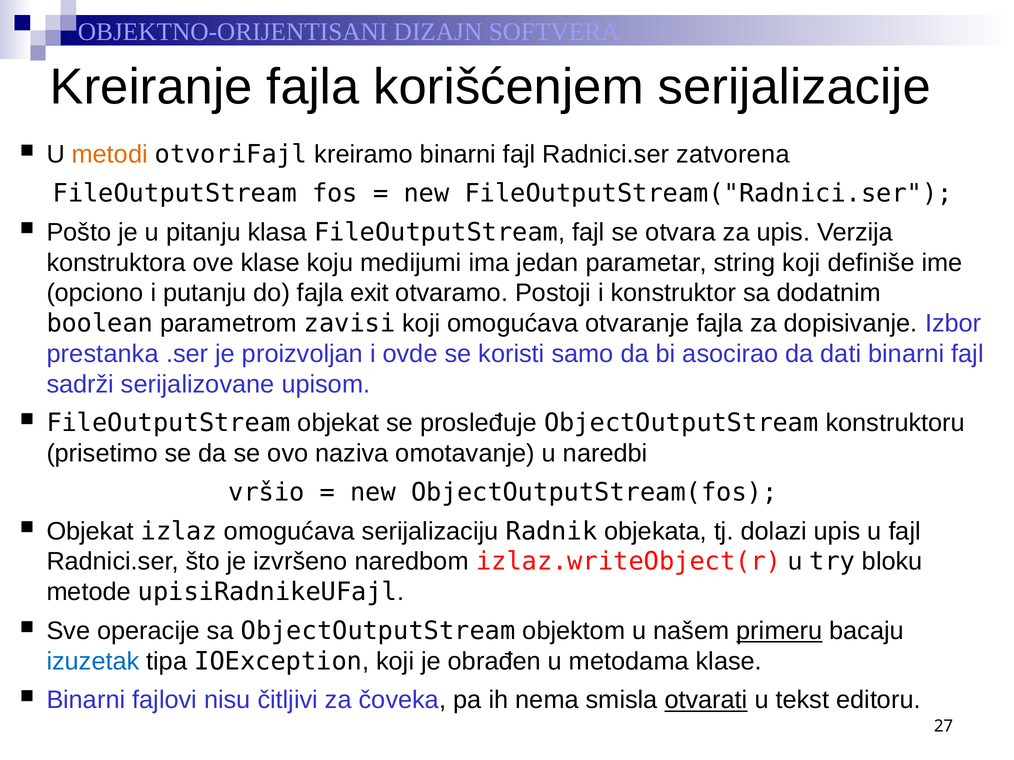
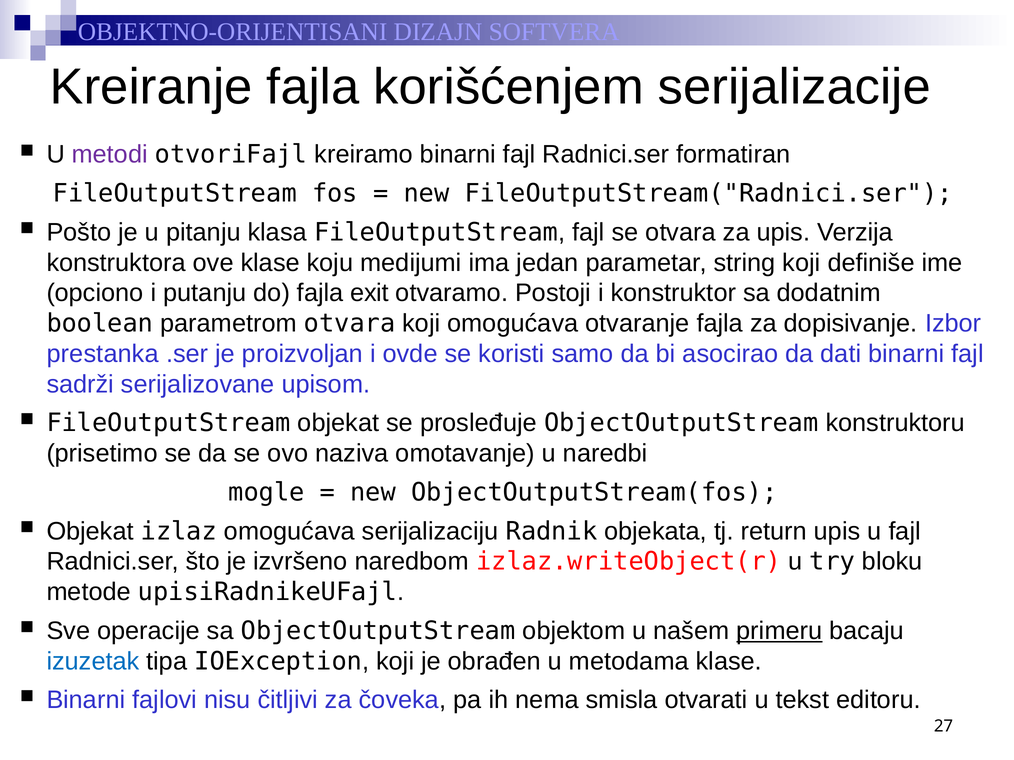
metodi colour: orange -> purple (110, 155)
zatvorena: zatvorena -> formatiran (733, 155)
parametrom zavisi: zavisi -> otvara (350, 324)
vršio: vršio -> mogle (266, 493)
dolazi: dolazi -> return (774, 532)
otvarati underline: present -> none (706, 701)
